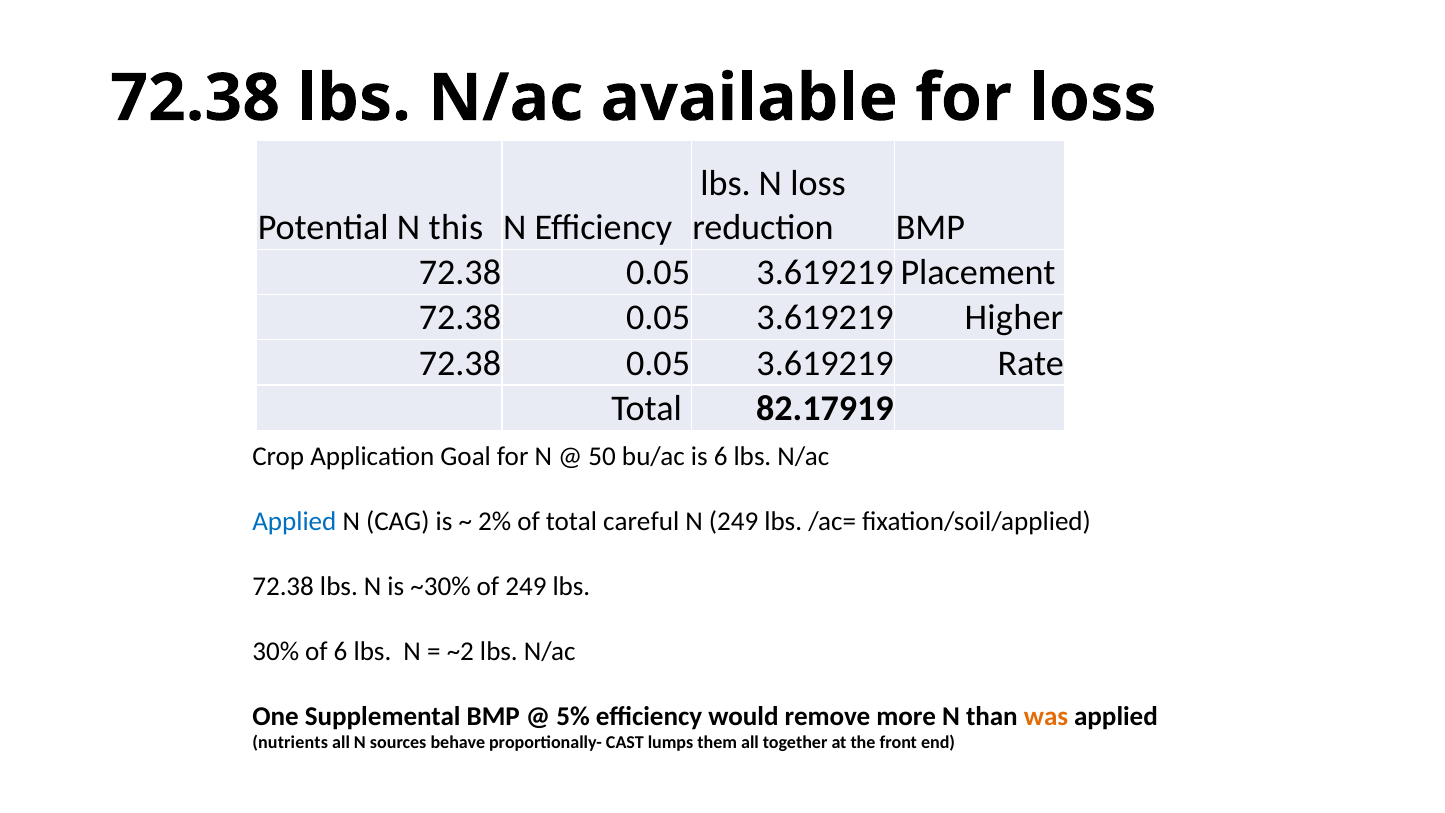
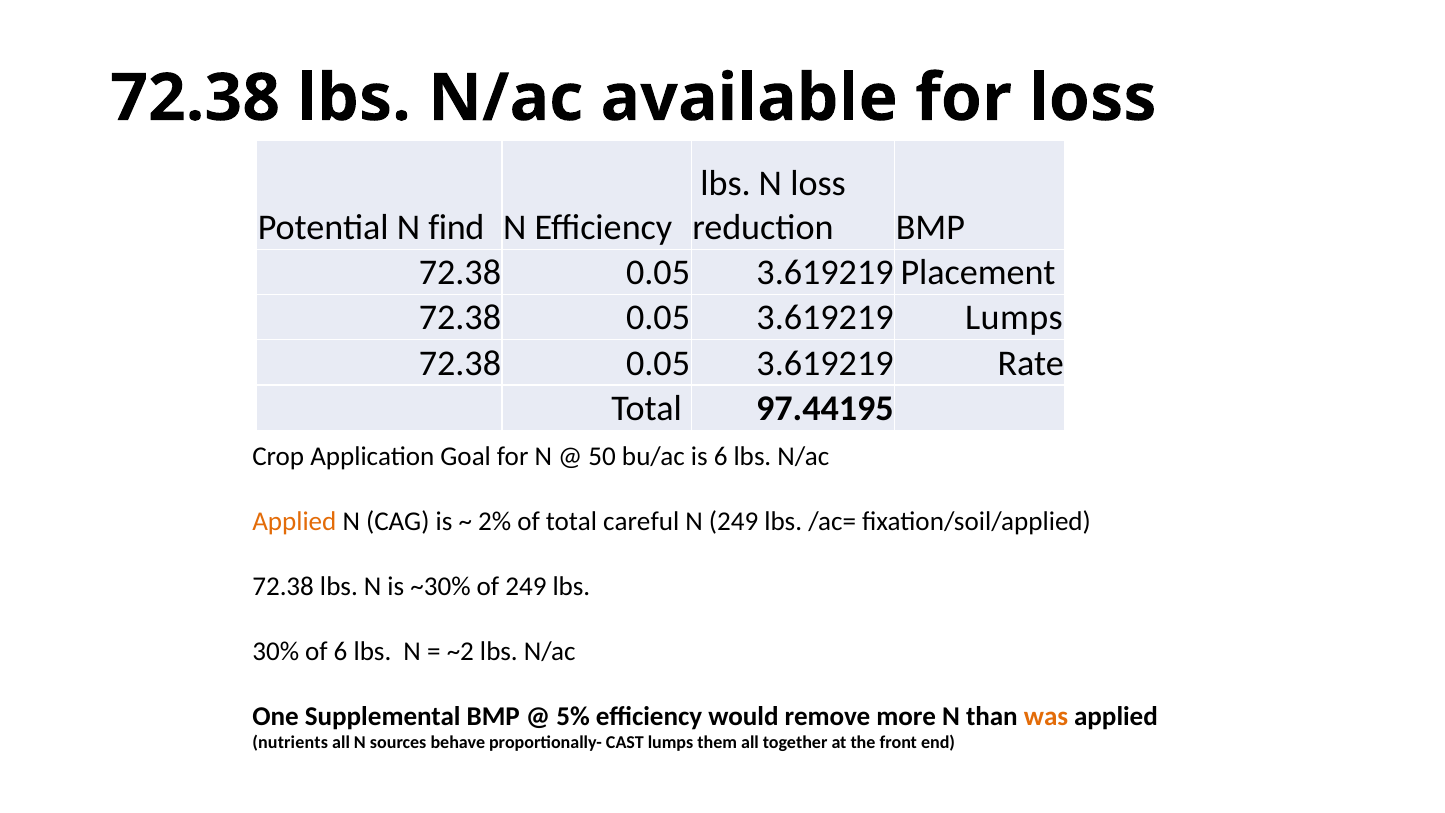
this: this -> find (456, 227)
3.619219 Higher: Higher -> Lumps (1014, 318)
82.17919: 82.17919 -> 97.44195 (825, 408)
Applied colour: blue -> orange (294, 521)
